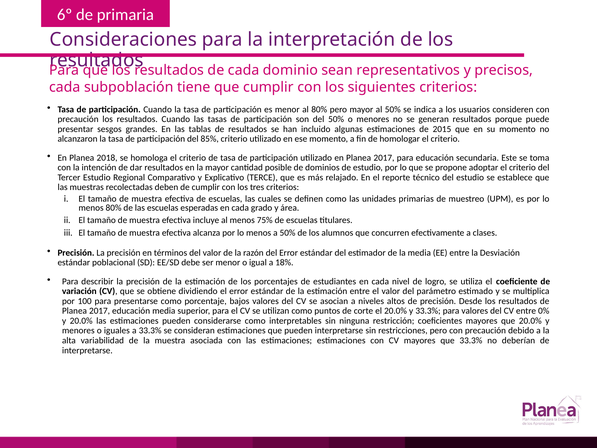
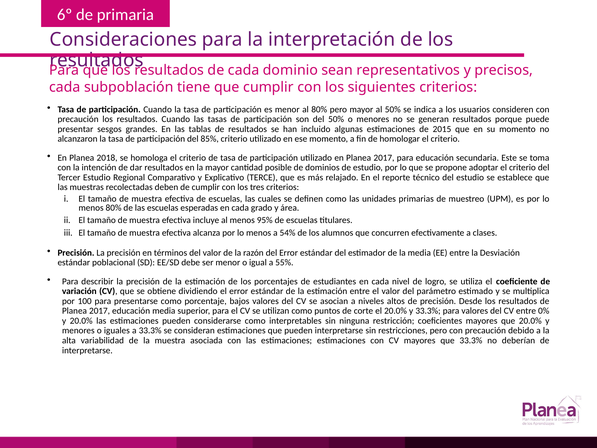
75%: 75% -> 95% (265, 220)
a 50%: 50% -> 54% (288, 233)
18%: 18% -> 55% (284, 262)
